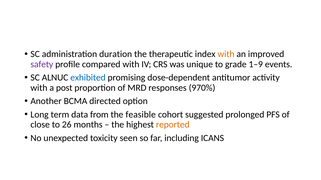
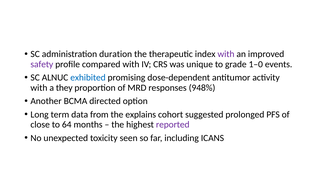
with colour: orange -> purple (226, 54)
1–9: 1–9 -> 1–0 (256, 64)
post: post -> they (64, 88)
970%: 970% -> 948% (202, 88)
feasible: feasible -> explains (141, 115)
26: 26 -> 64 (67, 125)
reported colour: orange -> purple (173, 125)
